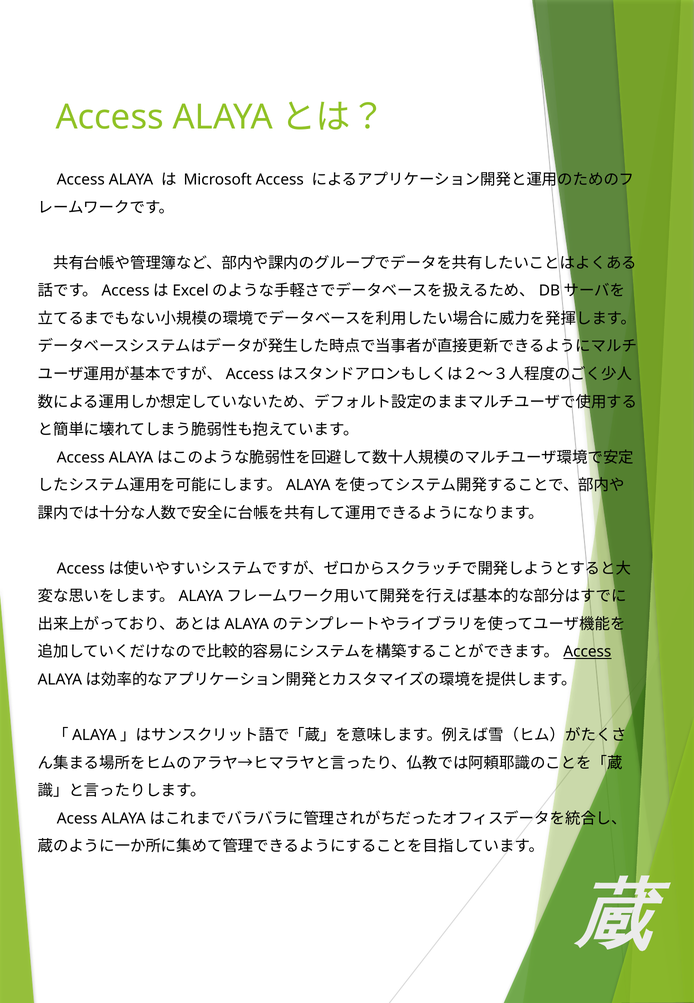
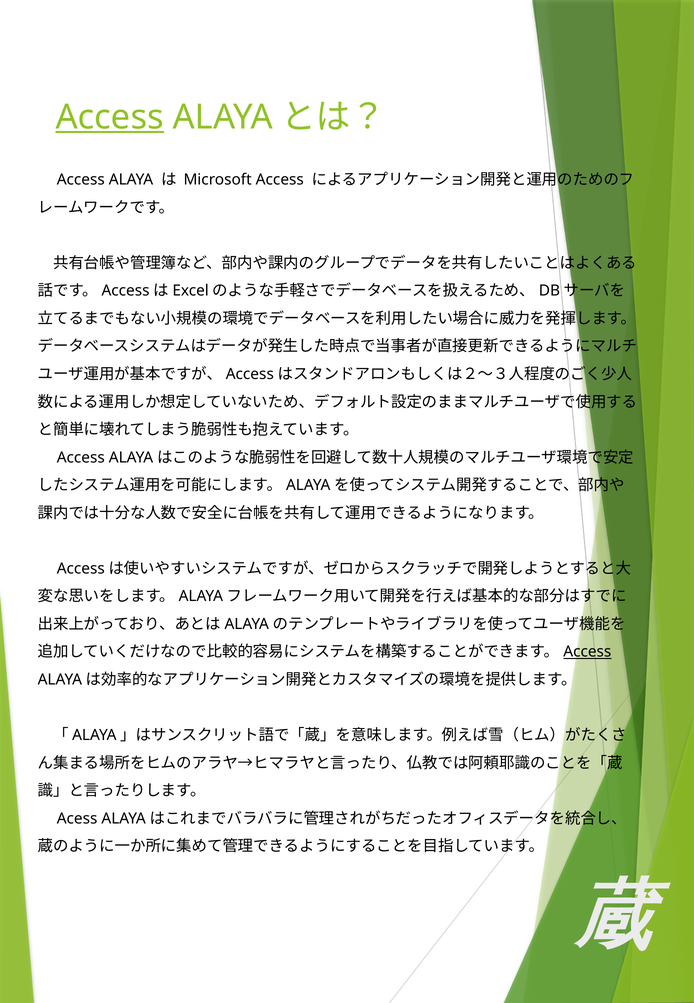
Access underline: none -> present (110, 117)
